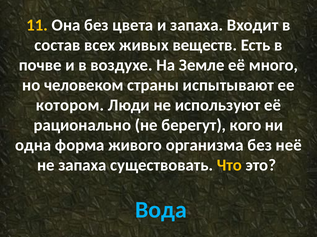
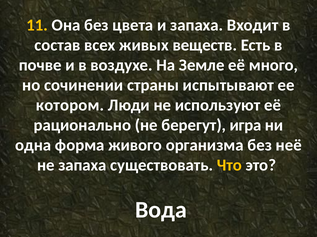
человеком: человеком -> сочинении (84, 85)
кого: кого -> игра (246, 126)
Вода colour: light blue -> white (161, 210)
